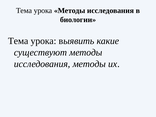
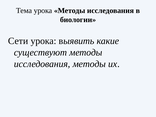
Тема: Тема -> Сети (18, 41)
